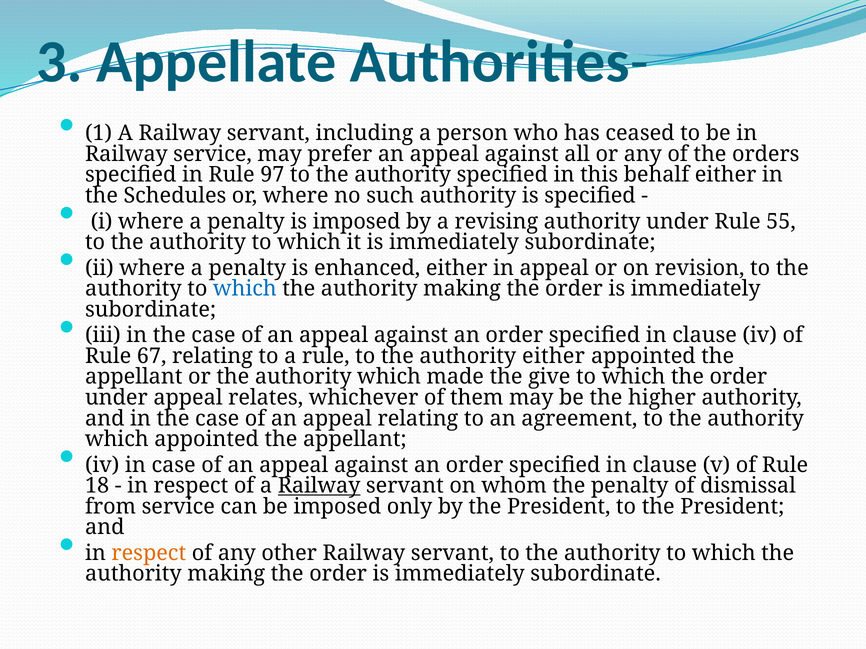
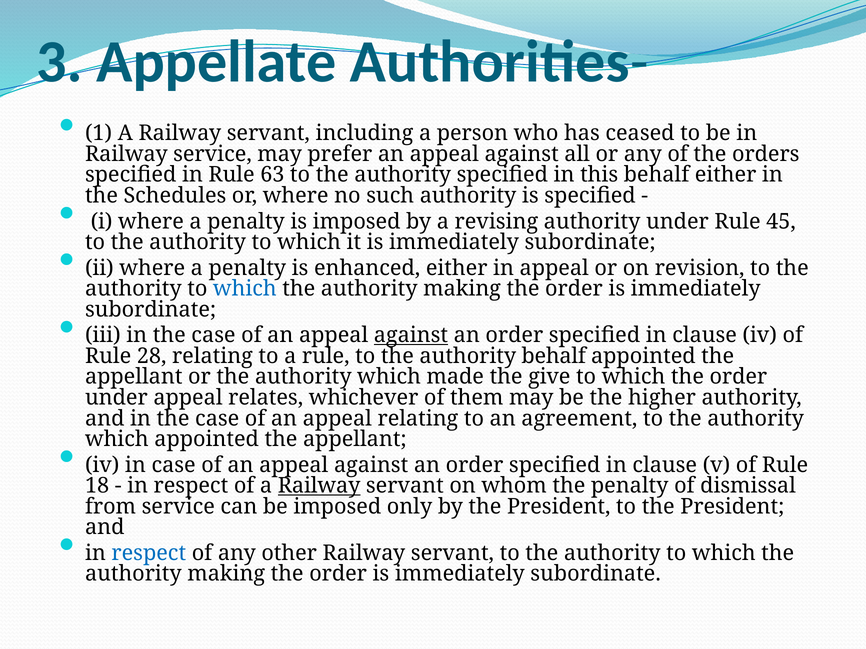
97: 97 -> 63 (272, 175)
55: 55 -> 45 (781, 222)
against underline: none -> present (411, 336)
67: 67 -> 28 (152, 356)
authority either: either -> behalf (554, 356)
respect colour: orange -> blue (149, 553)
